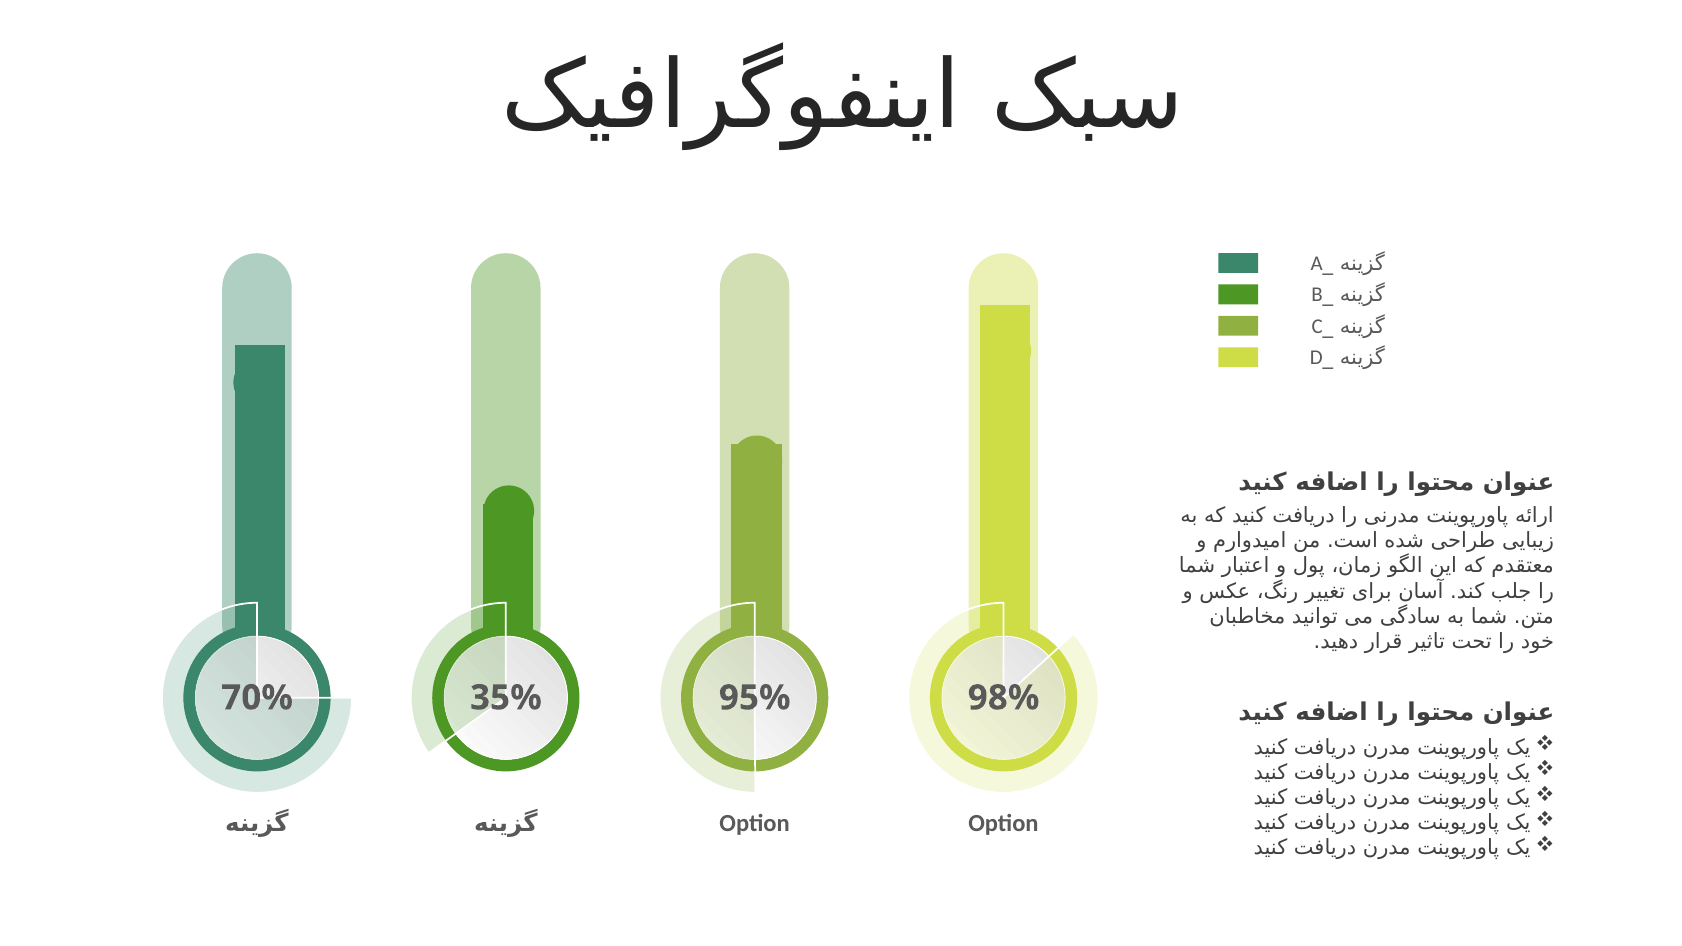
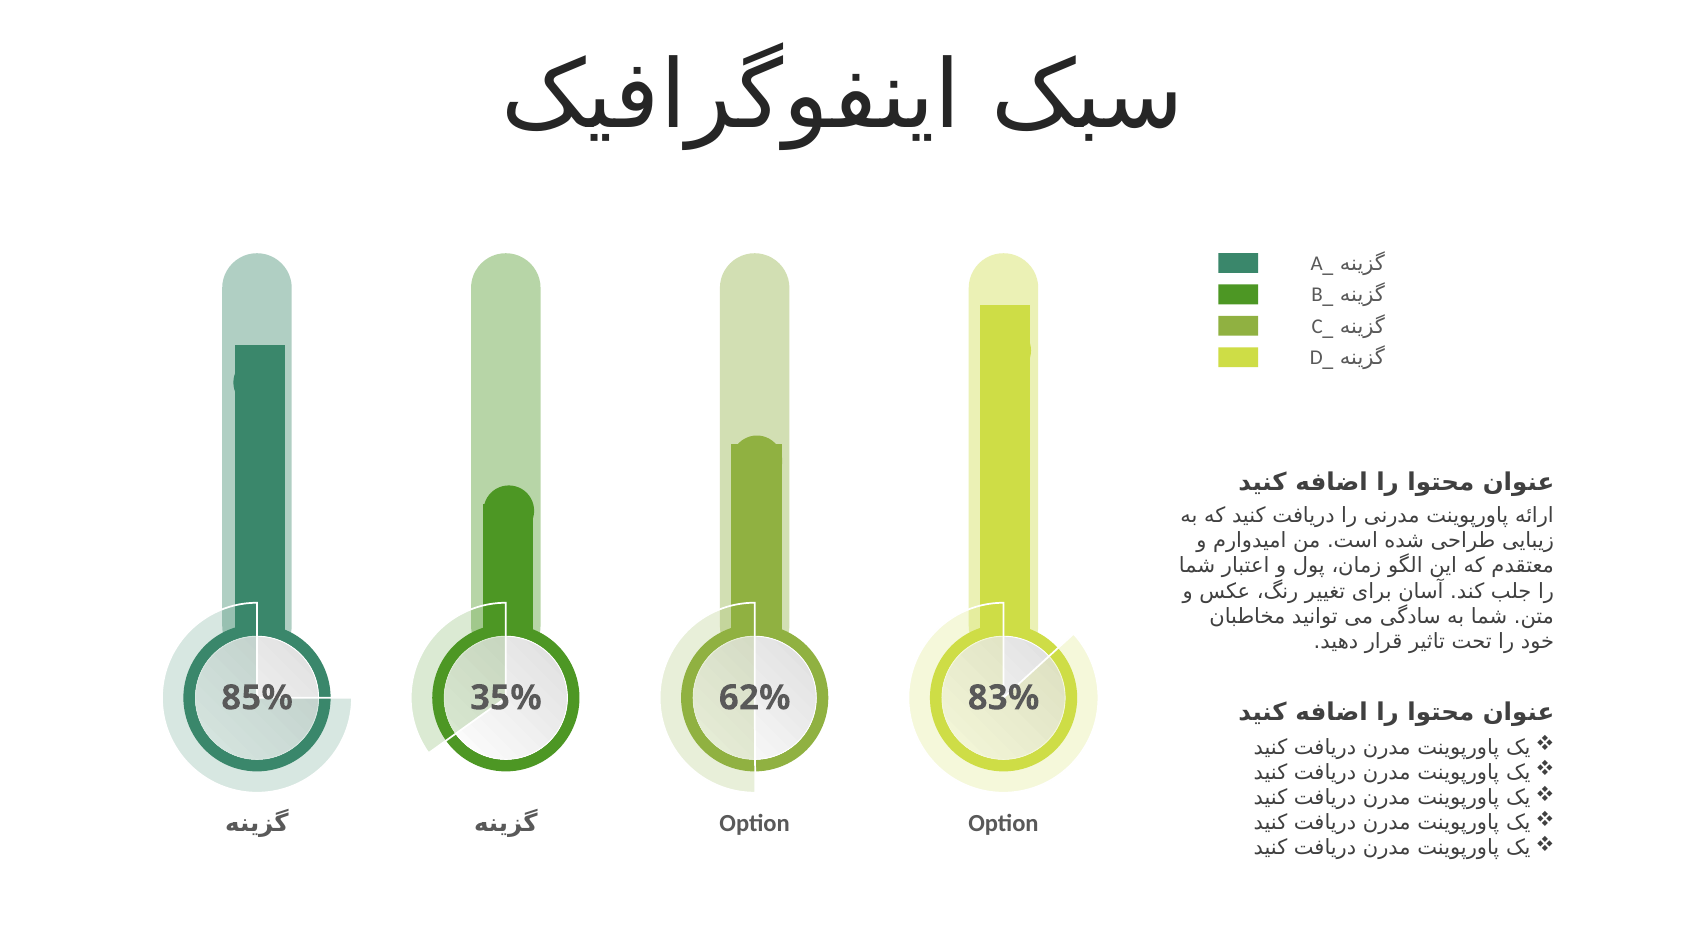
70%: 70% -> 85% (257, 698)
95%: 95% -> 62% (755, 698)
98%: 98% -> 83% (1004, 698)
